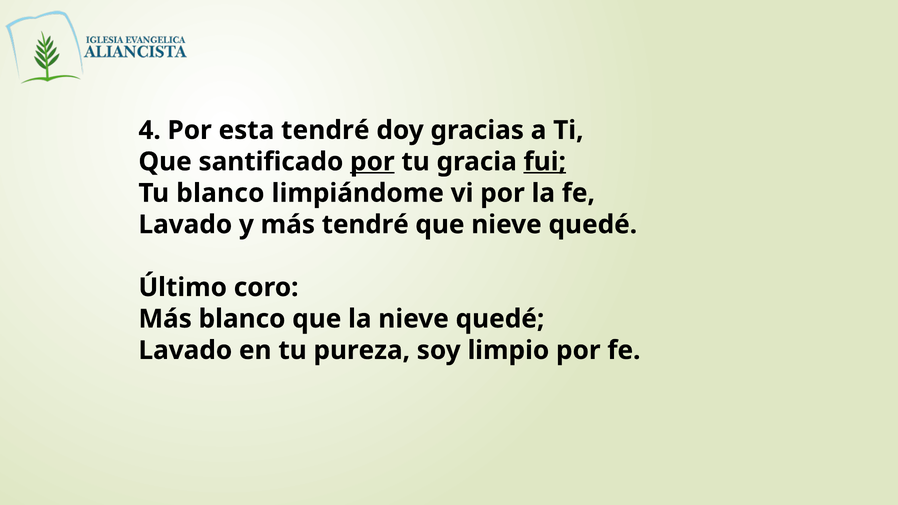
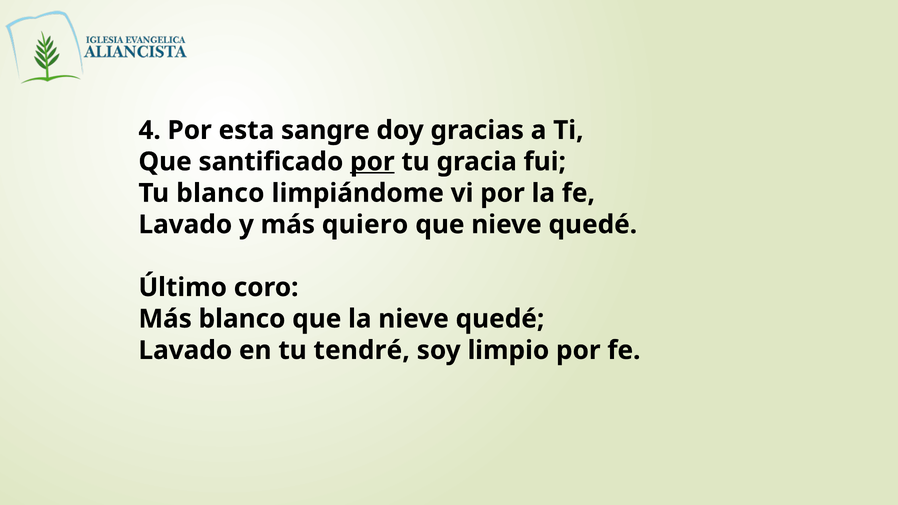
esta tendré: tendré -> sangre (325, 130)
fui underline: present -> none (545, 162)
más tendré: tendré -> quiero (365, 225)
pureza: pureza -> tendré (362, 350)
